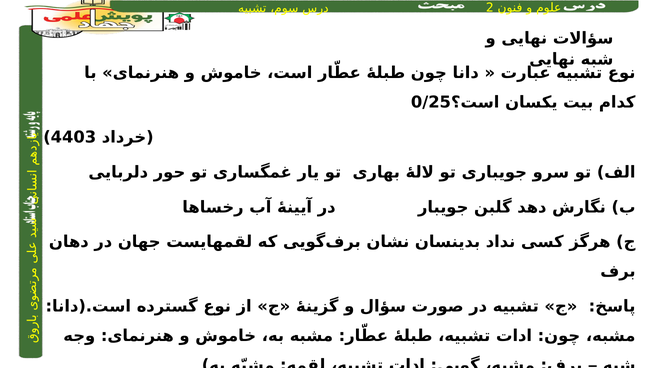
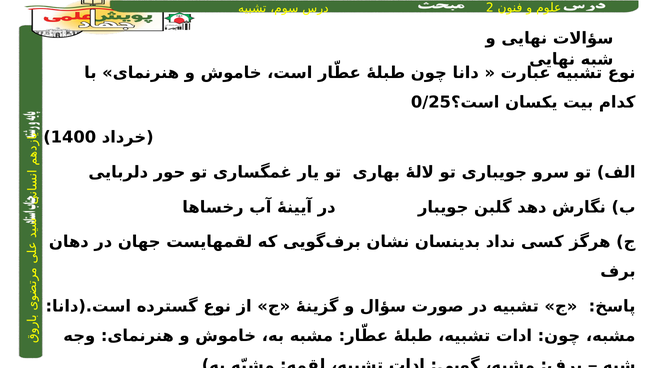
4403: 4403 -> 1400 (73, 137)
